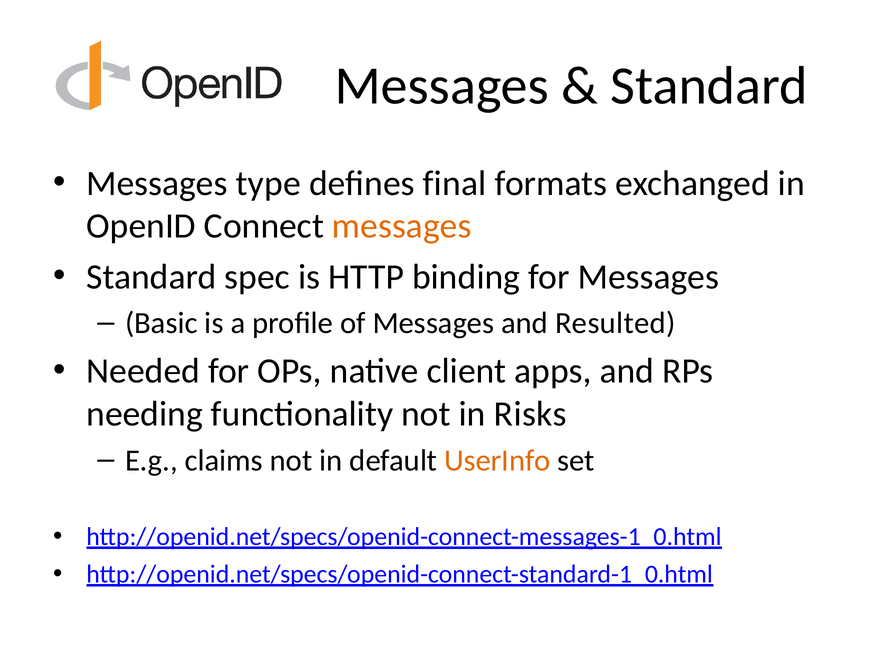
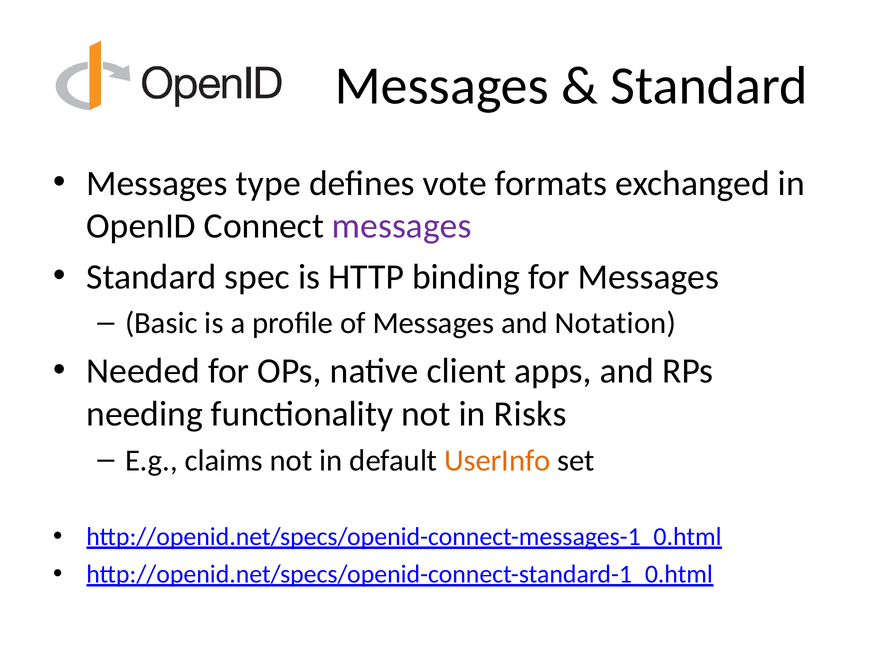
final: final -> vote (455, 183)
messages colour: orange -> purple (402, 226)
Resulted: Resulted -> Notation (615, 323)
